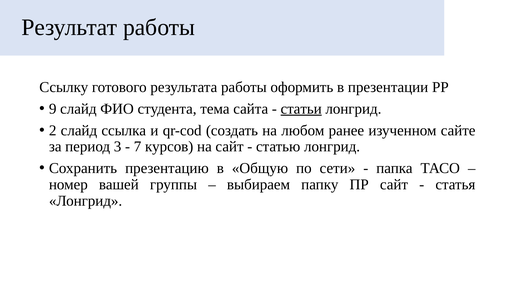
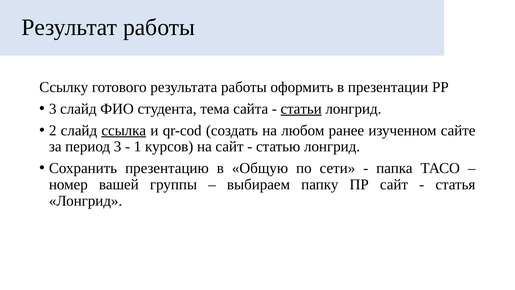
9: 9 -> 3 (53, 109)
ссылка underline: none -> present (124, 130)
7: 7 -> 1 (138, 146)
